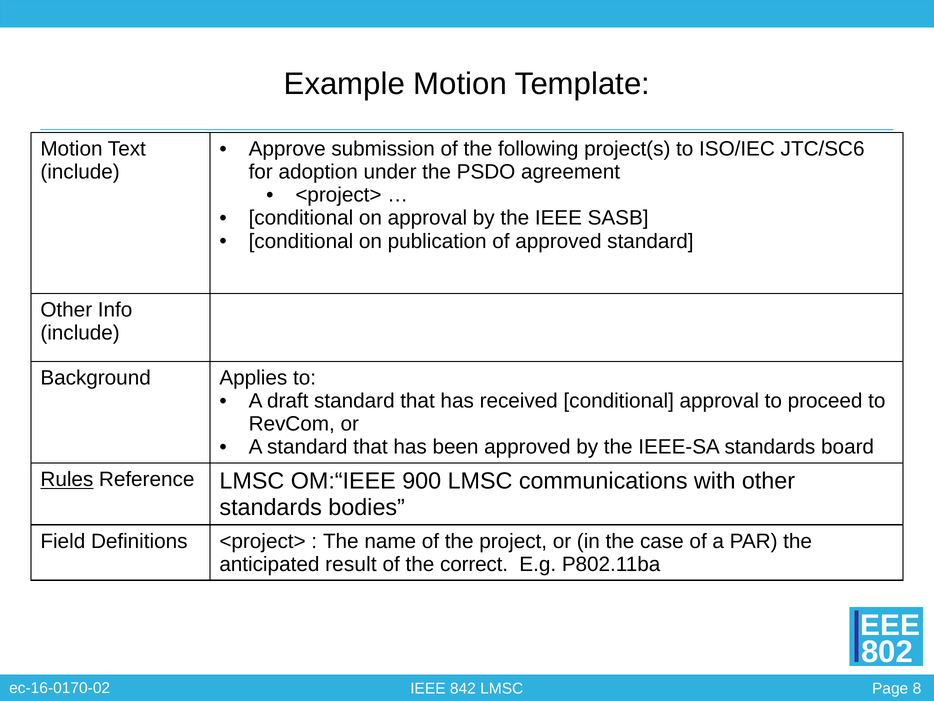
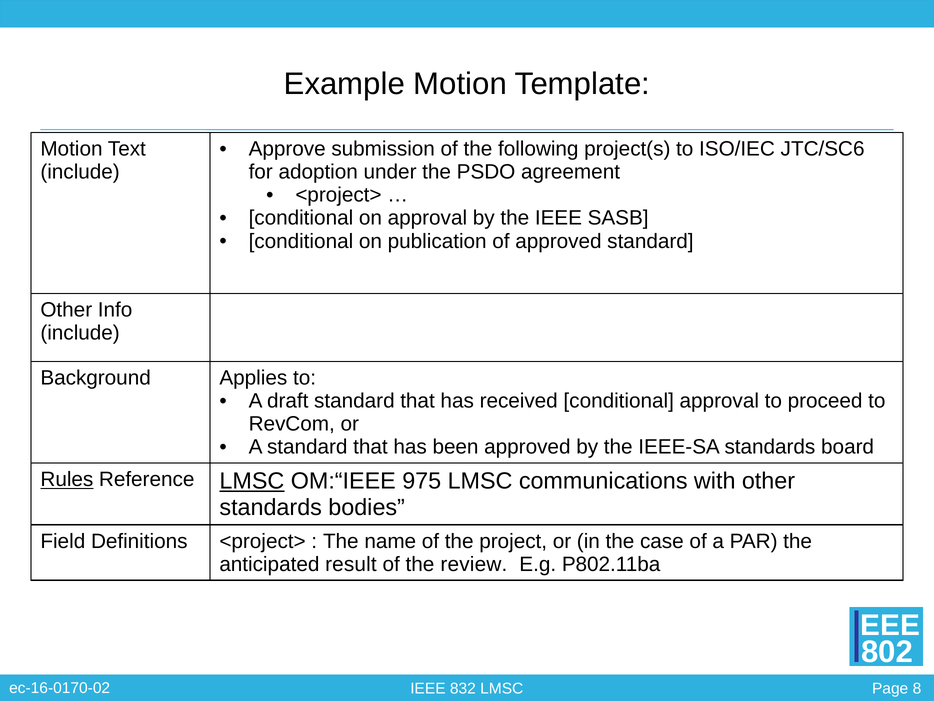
LMSC underline: none -> present (252, 481)
900: 900 -> 975 (422, 481)
correct: correct -> review (474, 564)
842: 842 -> 832 (463, 688)
